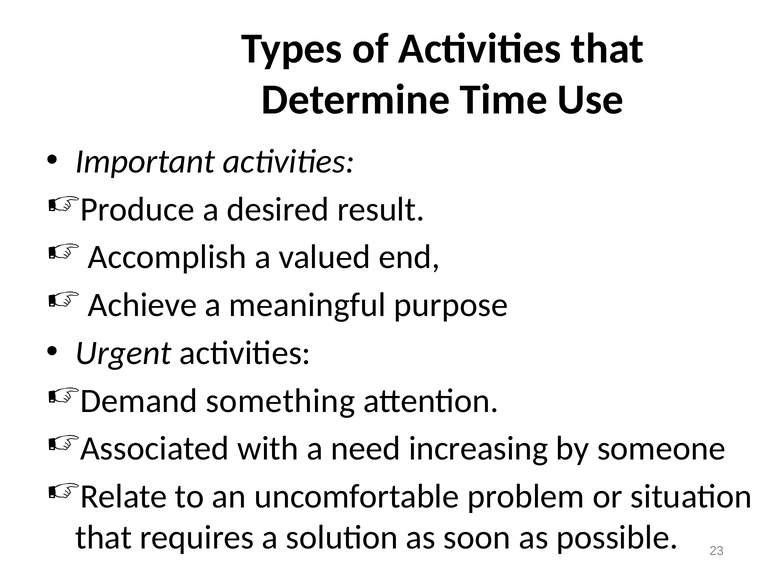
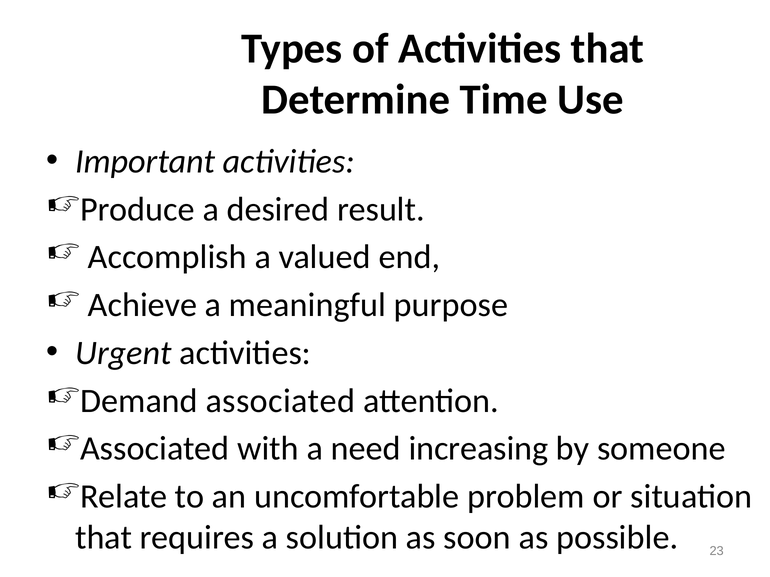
Demand something: something -> associated (280, 401)
